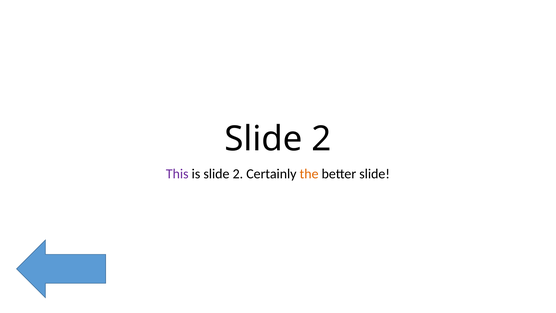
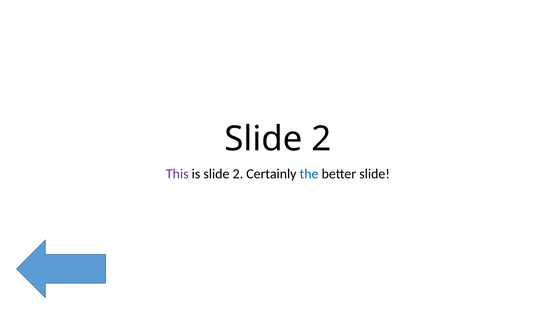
the colour: orange -> blue (309, 174)
